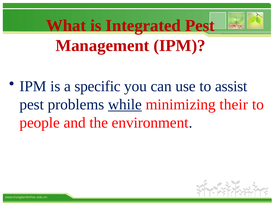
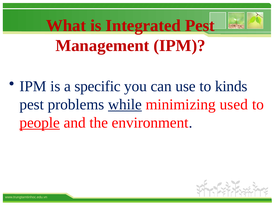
assist: assist -> kinds (231, 86)
their: their -> used (234, 105)
people underline: none -> present (40, 123)
